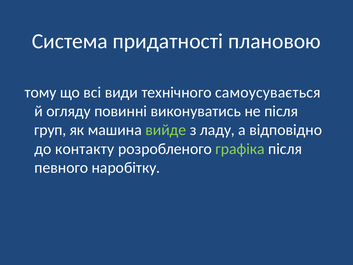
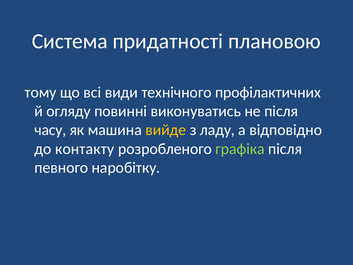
самоусувається: самоусувається -> профілактичних (268, 92)
груп: груп -> часу (50, 130)
вийде colour: light green -> yellow (166, 130)
